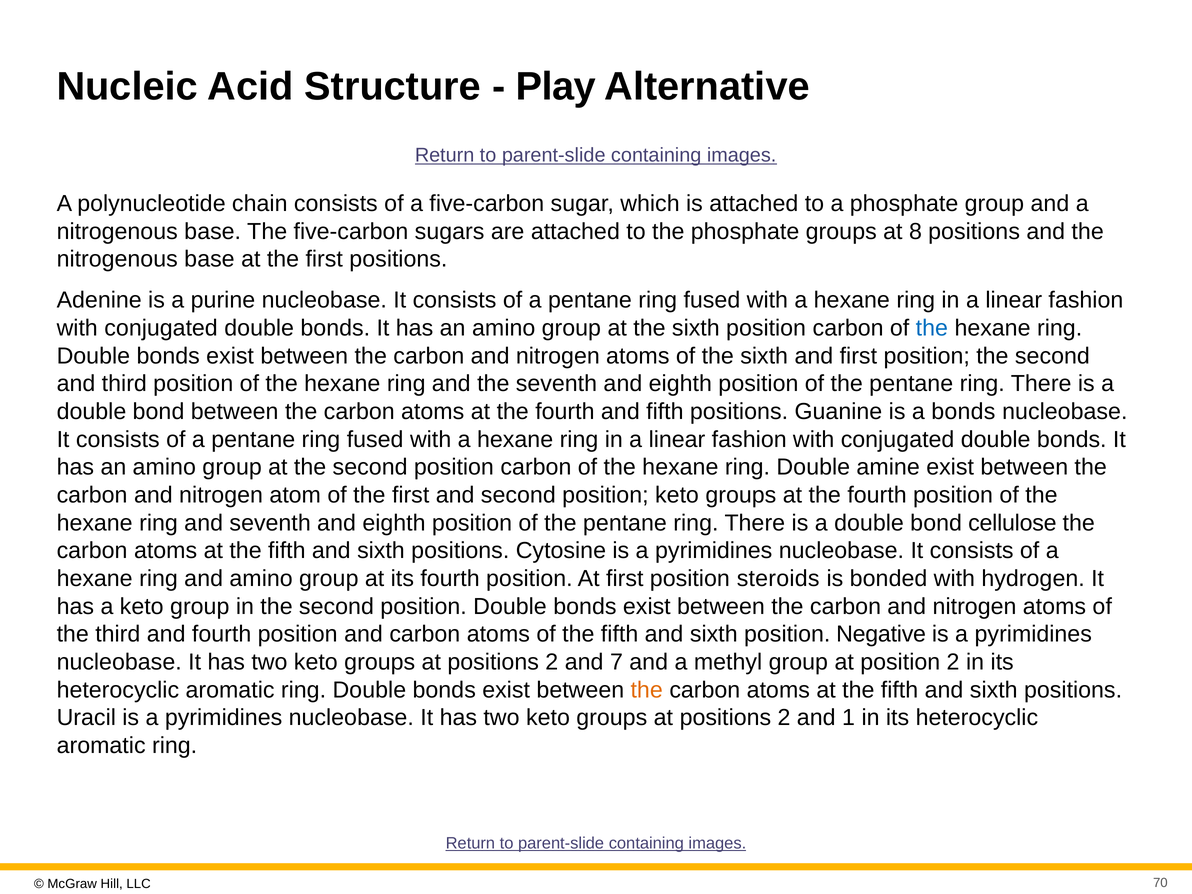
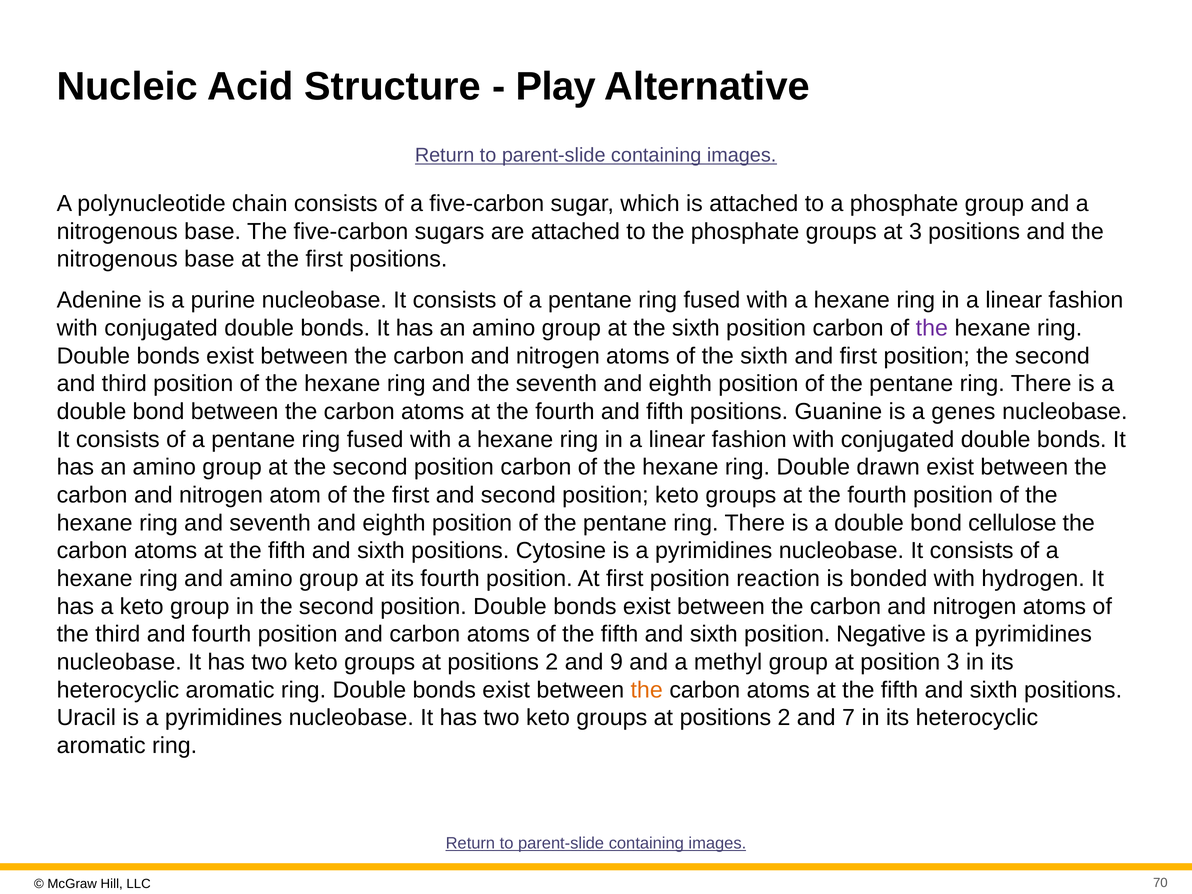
at 8: 8 -> 3 (915, 231)
the colour: blue -> purple (932, 328)
a bonds: bonds -> genes (963, 412)
amine: amine -> drawn (888, 467)
steroids: steroids -> reaction (778, 579)
7: 7 -> 9 (616, 662)
position 2: 2 -> 3 (953, 662)
1: 1 -> 7 (849, 718)
